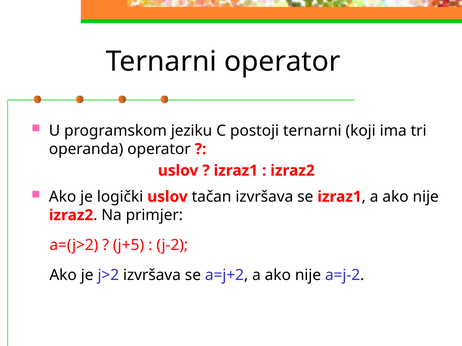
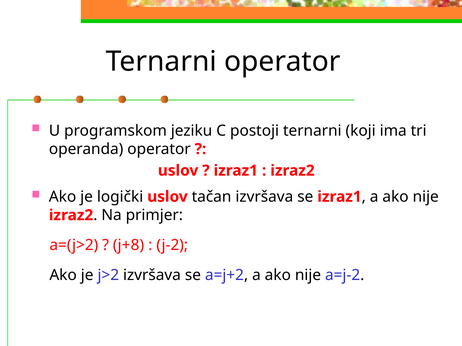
j+5: j+5 -> j+8 (129, 246)
